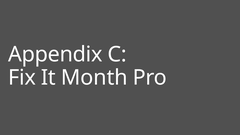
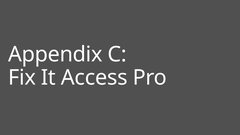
Month: Month -> Access (94, 78)
